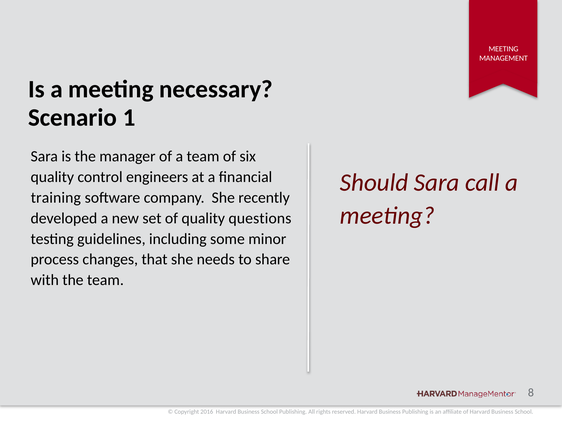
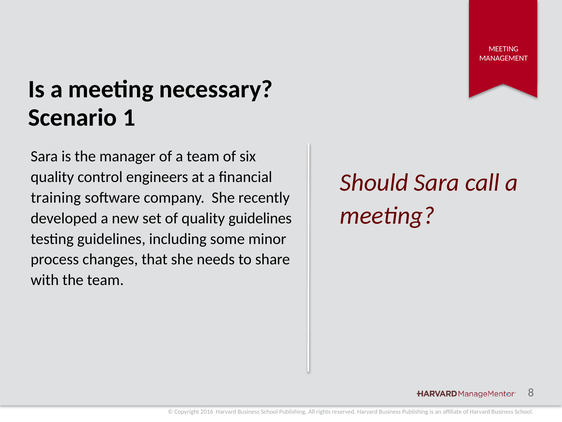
quality questions: questions -> guidelines (260, 218)
